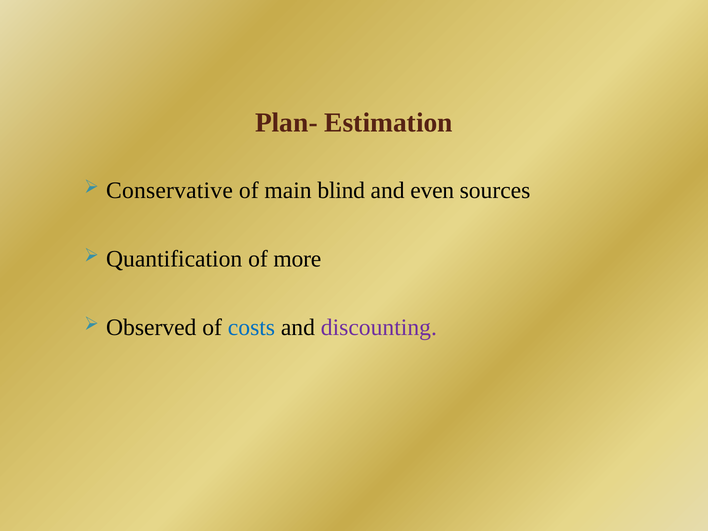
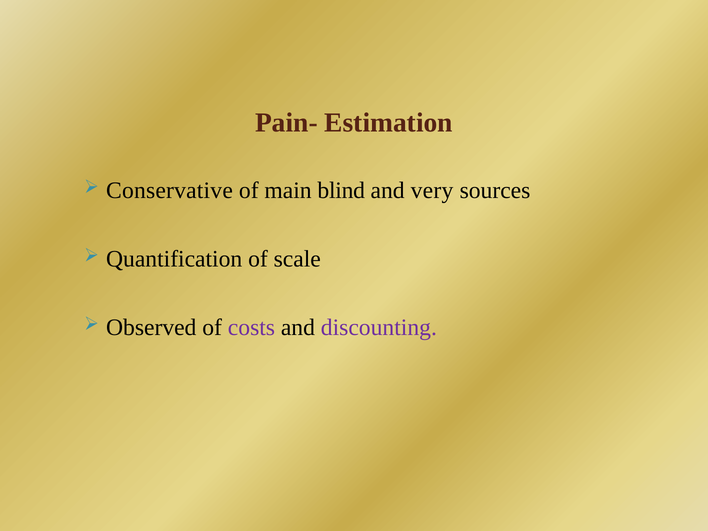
Plan-: Plan- -> Pain- (286, 123)
even: even -> very (432, 190)
more: more -> scale (297, 259)
costs colour: blue -> purple (251, 327)
